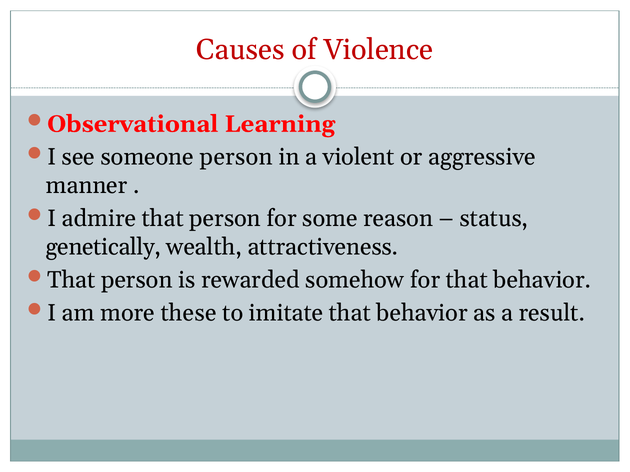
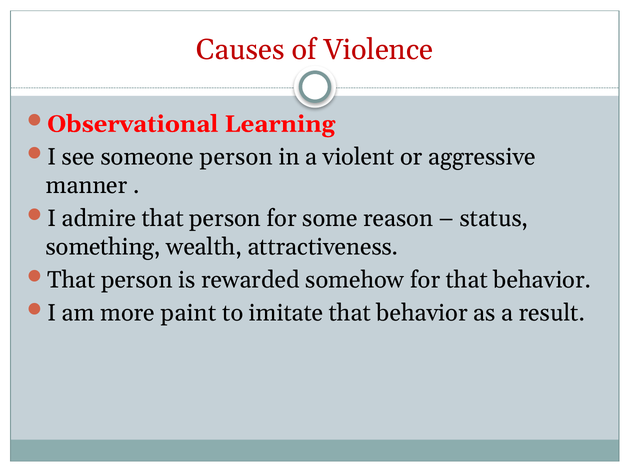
genetically: genetically -> something (103, 247)
these: these -> paint (189, 313)
